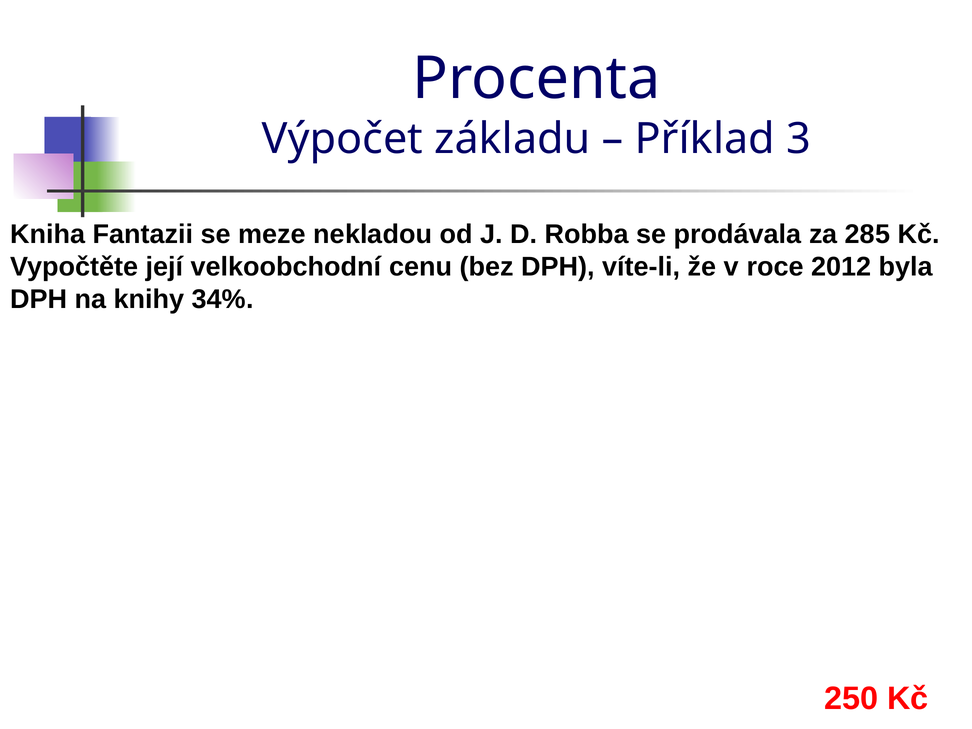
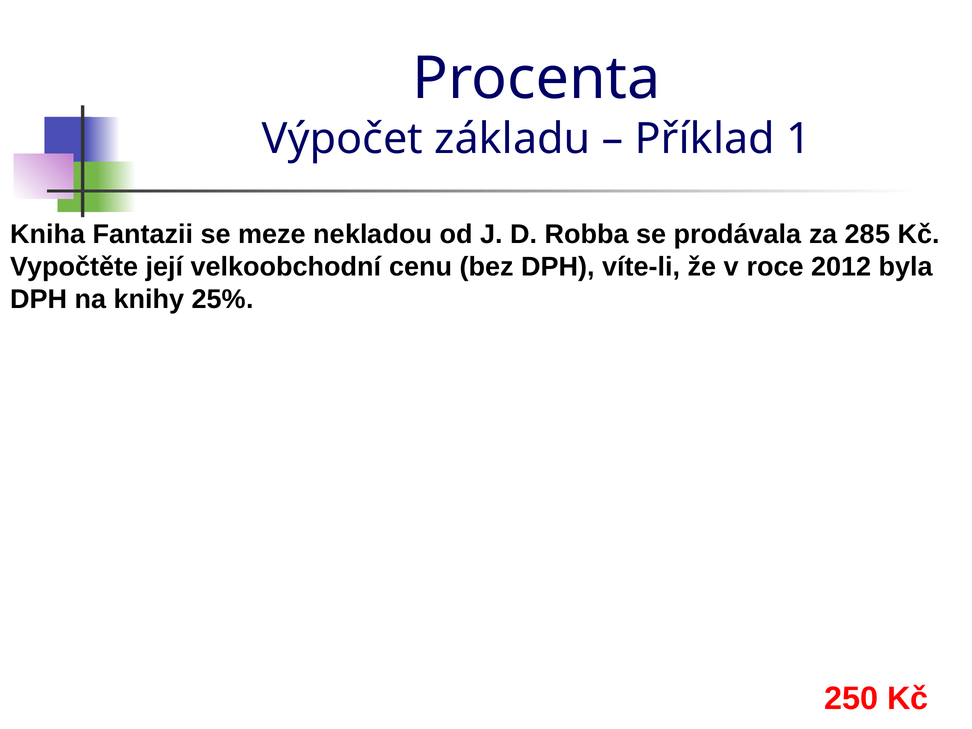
3: 3 -> 1 (798, 139)
34%: 34% -> 25% (223, 299)
